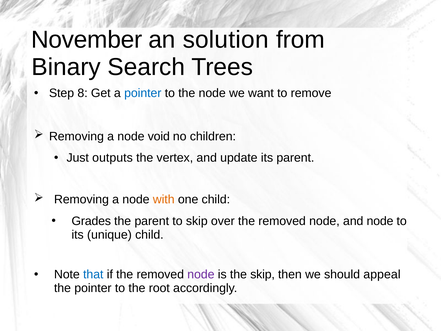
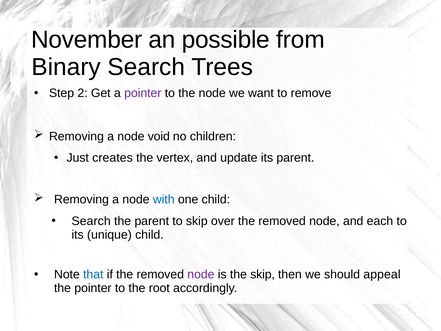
solution: solution -> possible (226, 40)
8: 8 -> 2 (83, 93)
pointer colour: blue -> purple (143, 93)
outputs: outputs -> creates (113, 158)
with colour: orange -> blue (164, 199)
Grades: Grades -> Search (91, 221)
and node: node -> each (380, 221)
